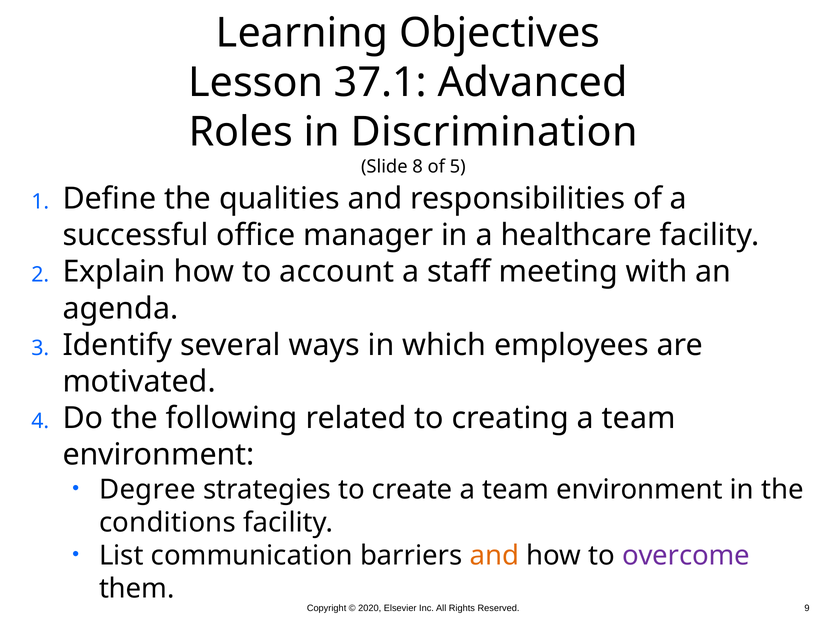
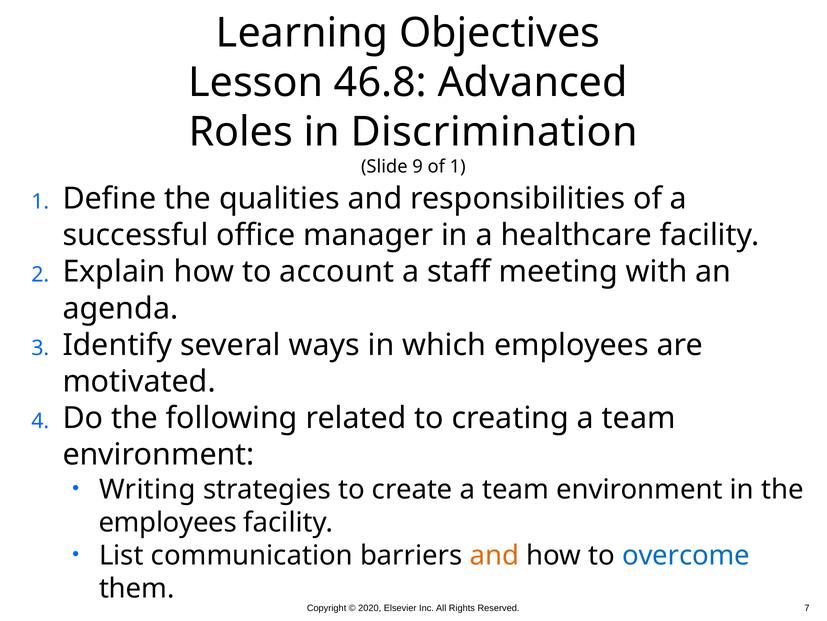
37.1: 37.1 -> 46.8 (380, 83)
8: 8 -> 9 (418, 166)
of 5: 5 -> 1 (458, 166)
Degree: Degree -> Writing (147, 489)
conditions: conditions -> employees (168, 522)
overcome colour: purple -> blue (686, 555)
9: 9 -> 7 (807, 608)
